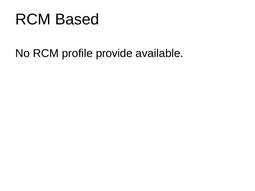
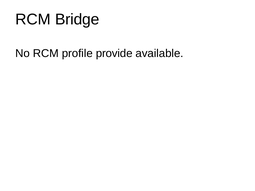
Based: Based -> Bridge (77, 19)
